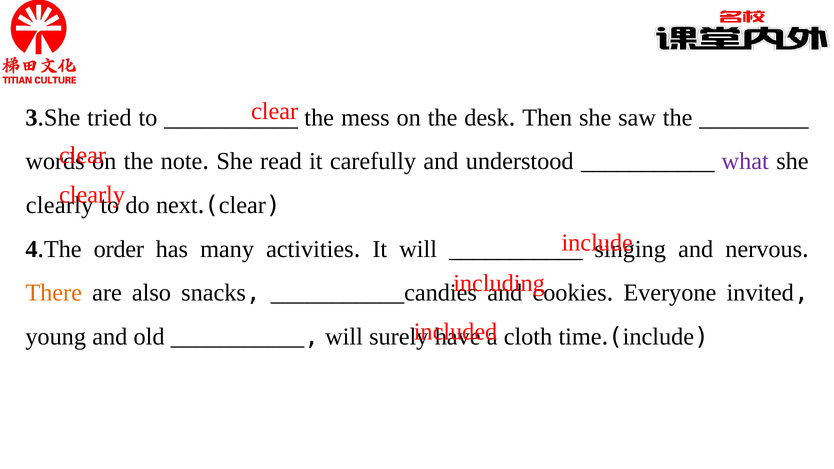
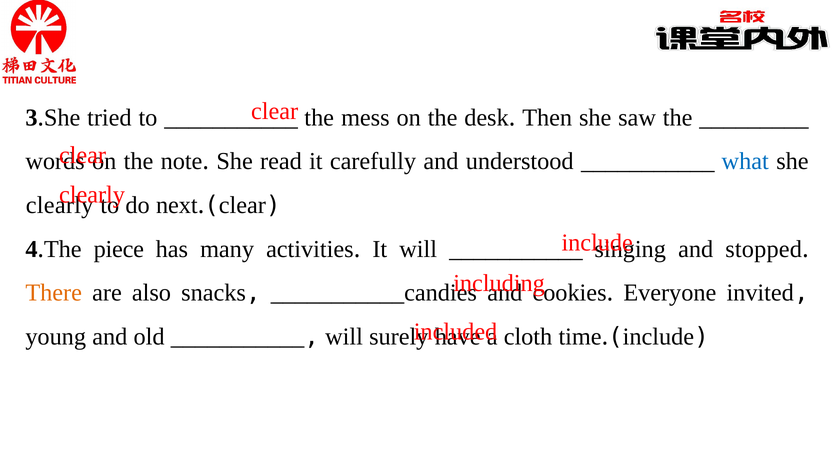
what colour: purple -> blue (745, 161)
order: order -> piece (119, 249)
nervous: nervous -> stopped (764, 249)
